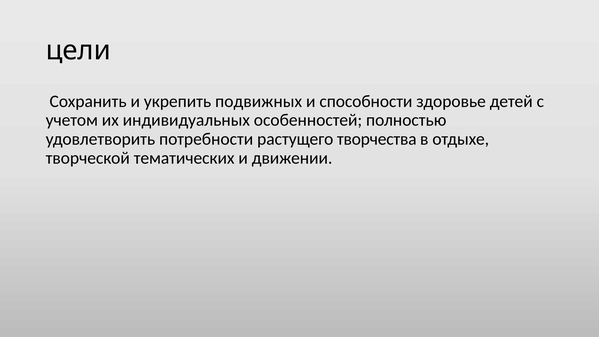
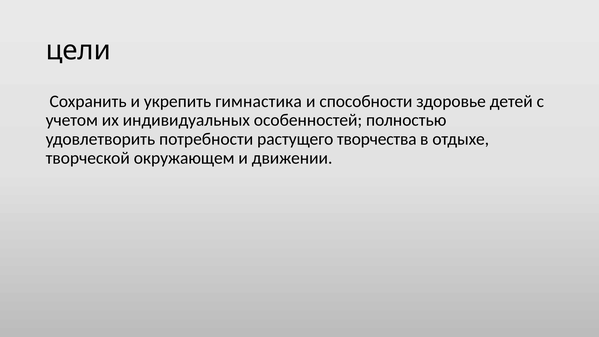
подвижных: подвижных -> гимнастика (259, 101)
тематических: тематических -> окружающем (184, 158)
